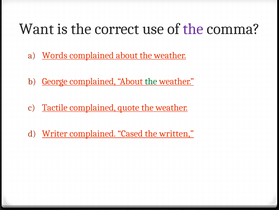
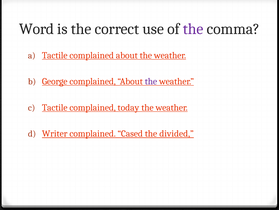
Want: Want -> Word (37, 29)
Words: Words -> Tactile (55, 55)
the colour: green -> purple (151, 81)
quote: quote -> today (128, 107)
written: written -> divided (177, 133)
